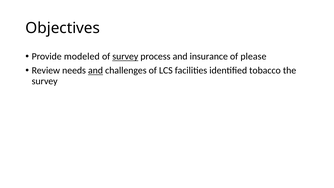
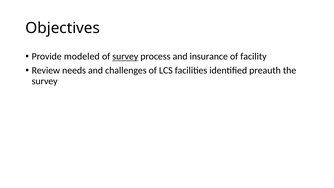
please: please -> facility (253, 56)
and underline: present -> none (96, 70)
tobacco: tobacco -> preauth (265, 70)
